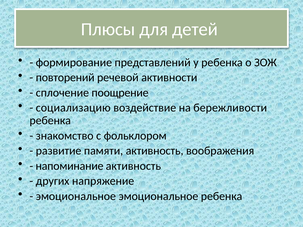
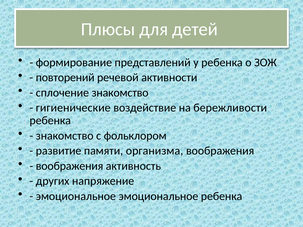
сплочение поощрение: поощрение -> знакомство (120, 93)
социализацию: социализацию -> гигиенические (73, 108)
памяти активность: активность -> организма (155, 151)
напоминание: напоминание -> воображения (70, 166)
